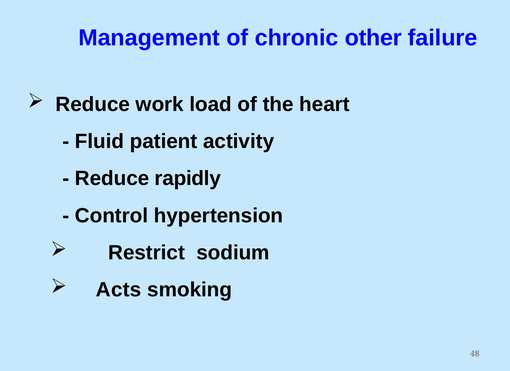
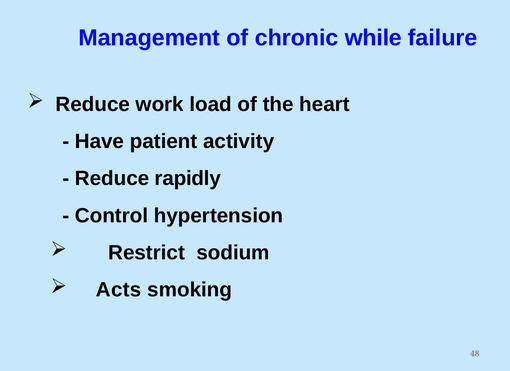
other: other -> while (373, 38)
Fluid: Fluid -> Have (100, 141)
